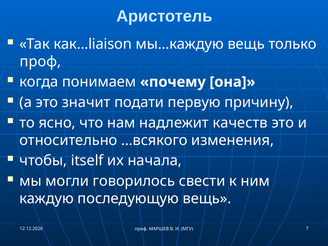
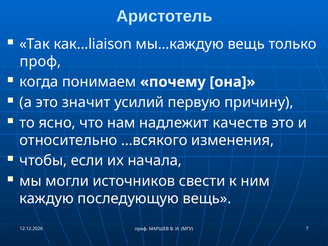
подати: подати -> усилий (139, 102)
itself: itself -> если (87, 161)
говорилось: говорилось -> источников (134, 181)
